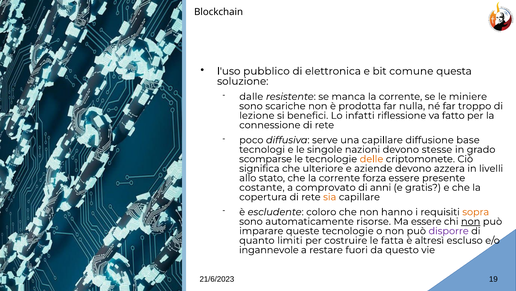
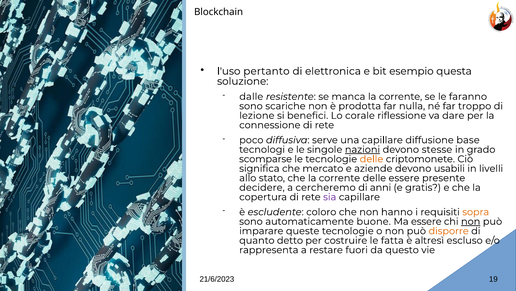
pubblico: pubblico -> pertanto (266, 71)
comune: comune -> esempio (411, 71)
miniere: miniere -> faranno (468, 96)
infatti: infatti -> corale (360, 115)
fatto: fatto -> dare (453, 115)
nazioni underline: none -> present (362, 149)
ulteriore: ulteriore -> mercato (323, 168)
azzera: azzera -> usabili (449, 168)
corrente forza: forza -> delle (374, 178)
costante: costante -> decidere (262, 187)
comprovato: comprovato -> cercheremo (326, 187)
sia colour: orange -> purple (330, 197)
risorse: risorse -> buone (374, 221)
disporre colour: purple -> orange (449, 230)
limiti: limiti -> detto (290, 240)
ingannevole: ingannevole -> rappresenta (269, 249)
